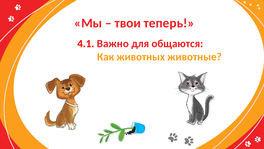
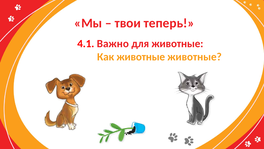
для общаются: общаются -> животные (177, 43)
Как животных: животных -> животные (141, 57)
